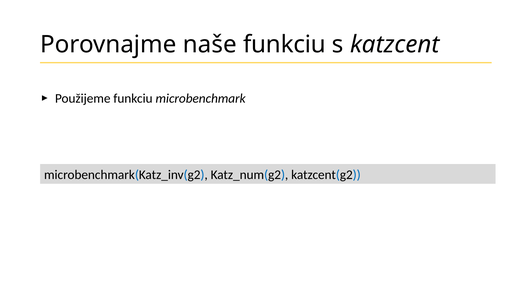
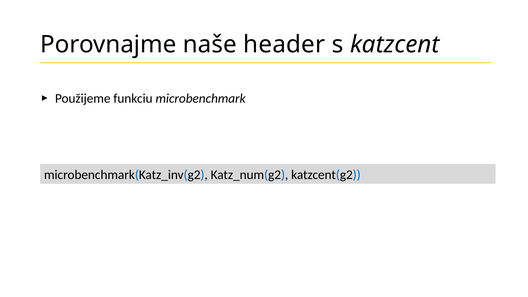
naše funkciu: funkciu -> header (284, 44)
